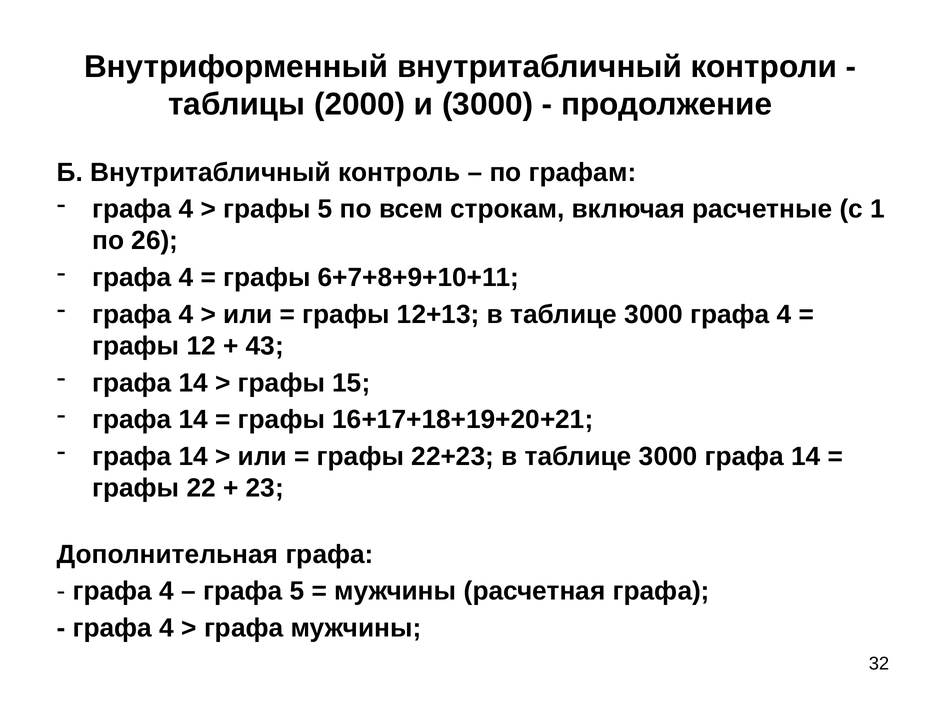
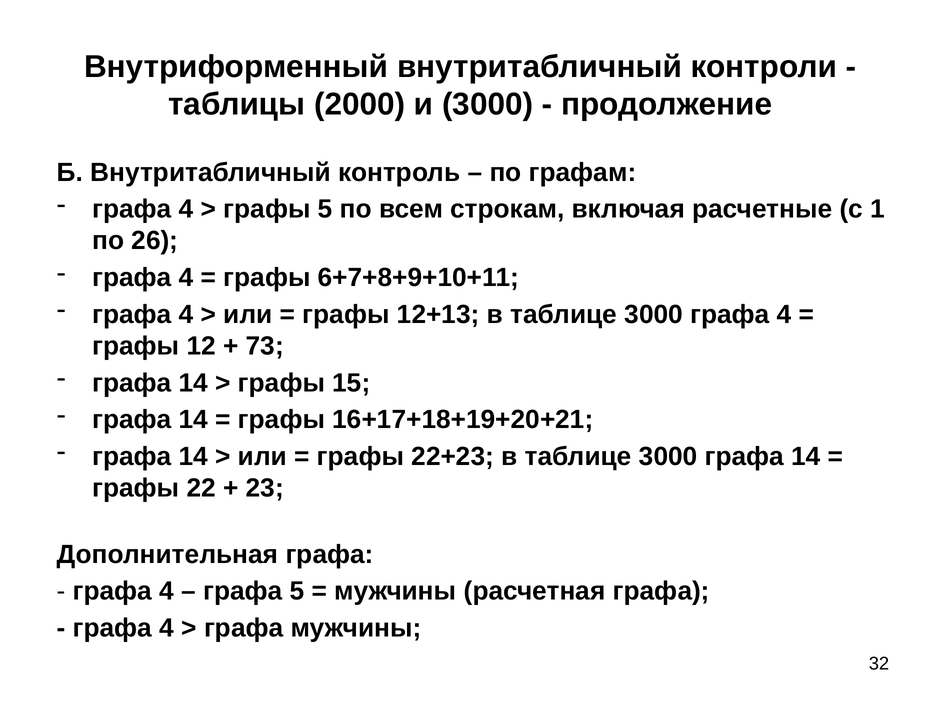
43: 43 -> 73 (265, 346)
